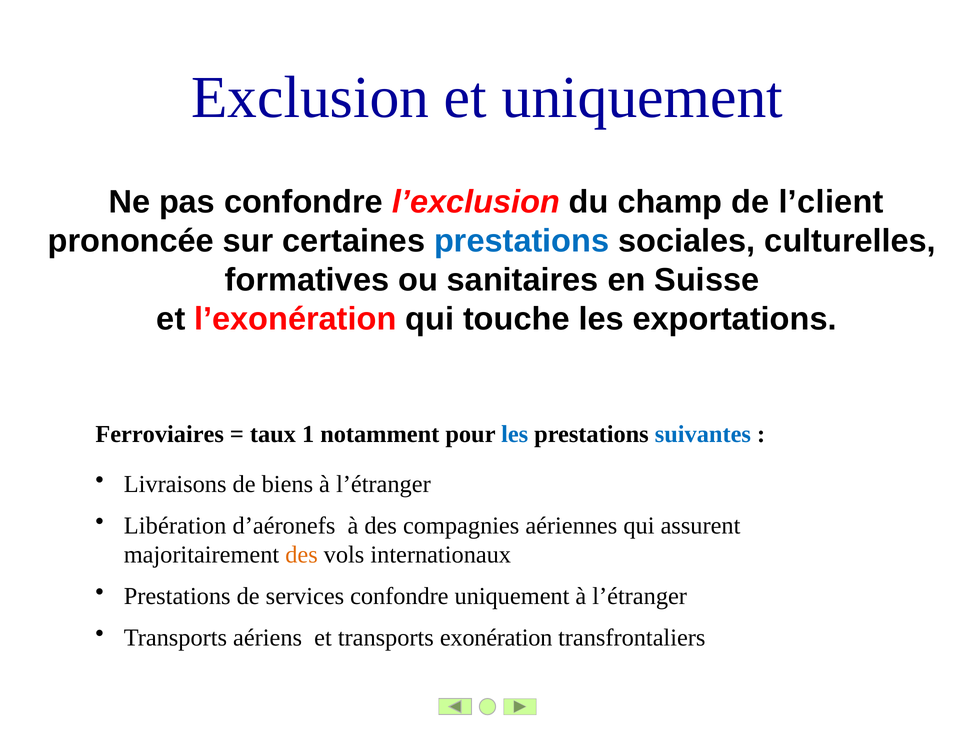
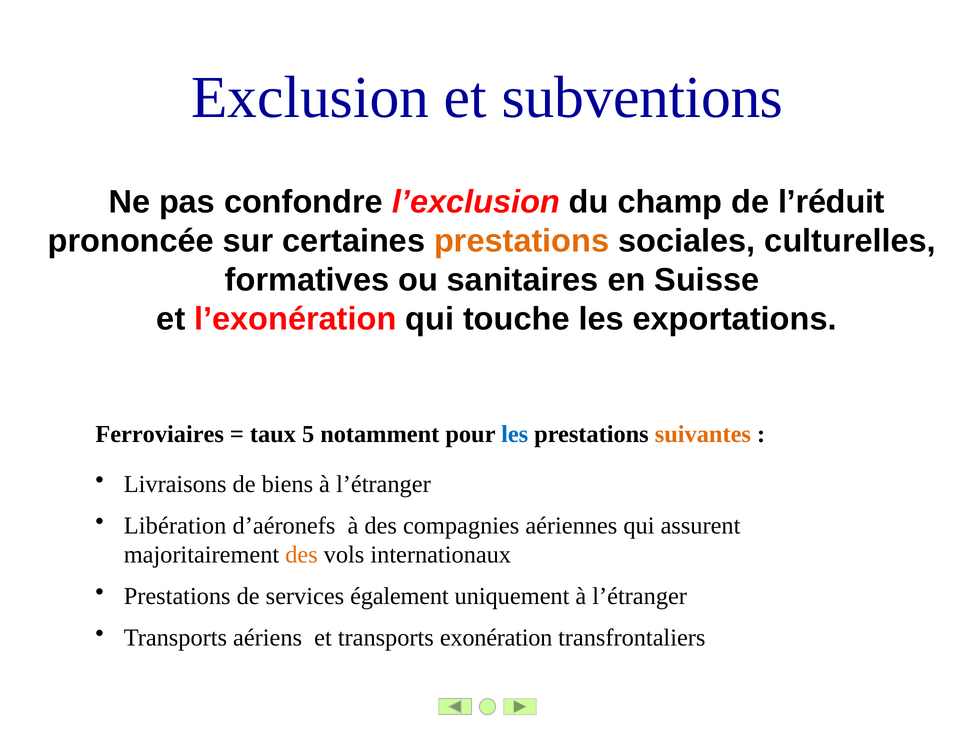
et uniquement: uniquement -> subventions (642, 98)
l’client: l’client -> l’réduit (831, 202)
prestations colour: blue -> orange (522, 241)
1: 1 -> 5 (308, 434)
suivantes colour: blue -> orange (703, 434)
services confondre: confondre -> également (399, 596)
